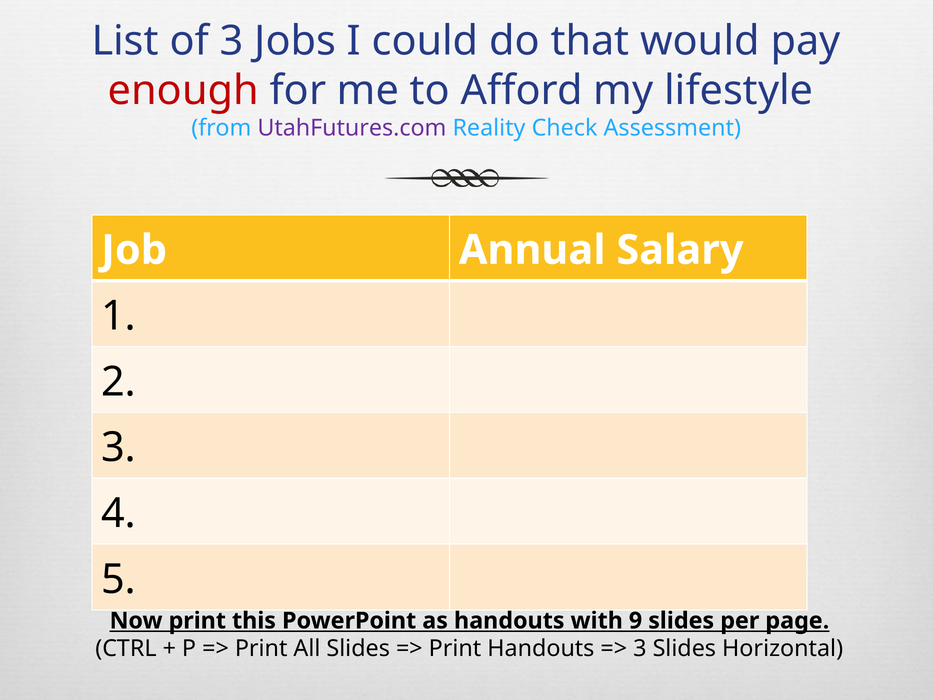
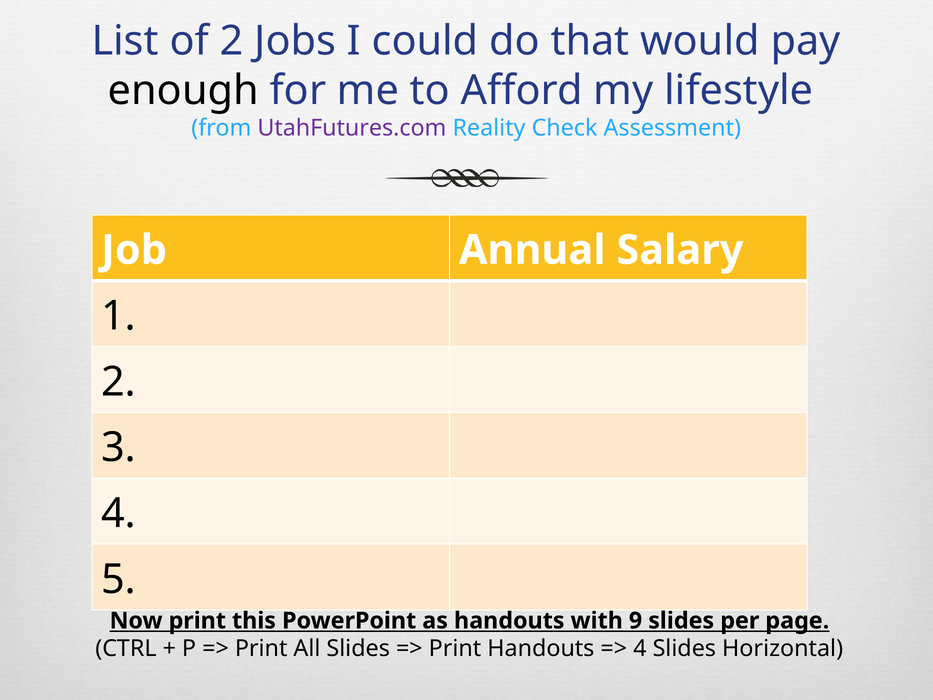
of 3: 3 -> 2 (232, 41)
enough colour: red -> black (183, 91)
3: 3 -> 4 (640, 648)
